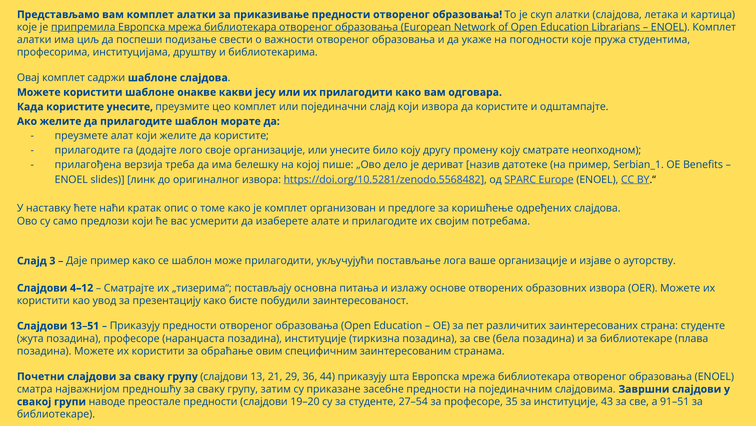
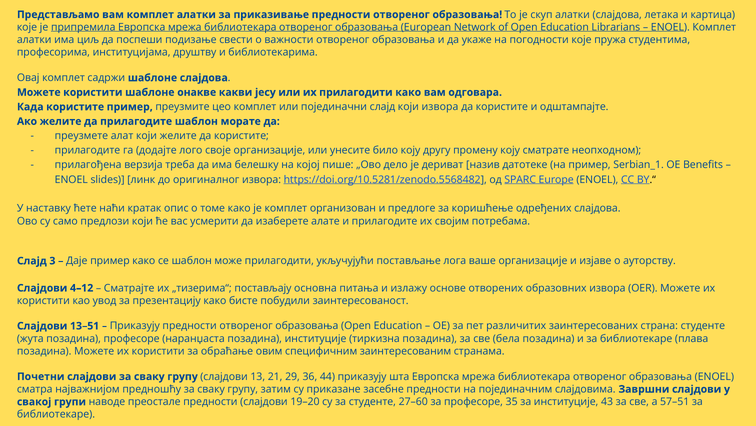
користите унесите: унесите -> пример (130, 107)
27–54: 27–54 -> 27–60 (413, 401)
91–51: 91–51 -> 57–51 (675, 401)
